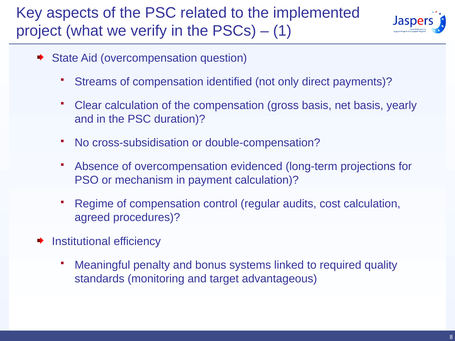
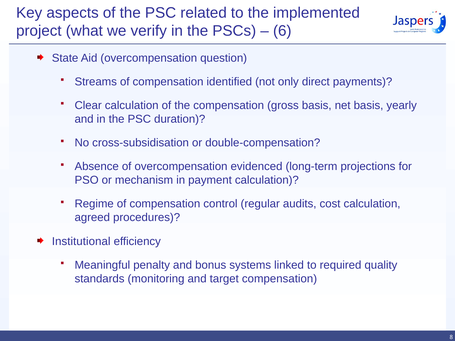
1: 1 -> 6 (282, 31)
target advantageous: advantageous -> compensation (279, 279)
